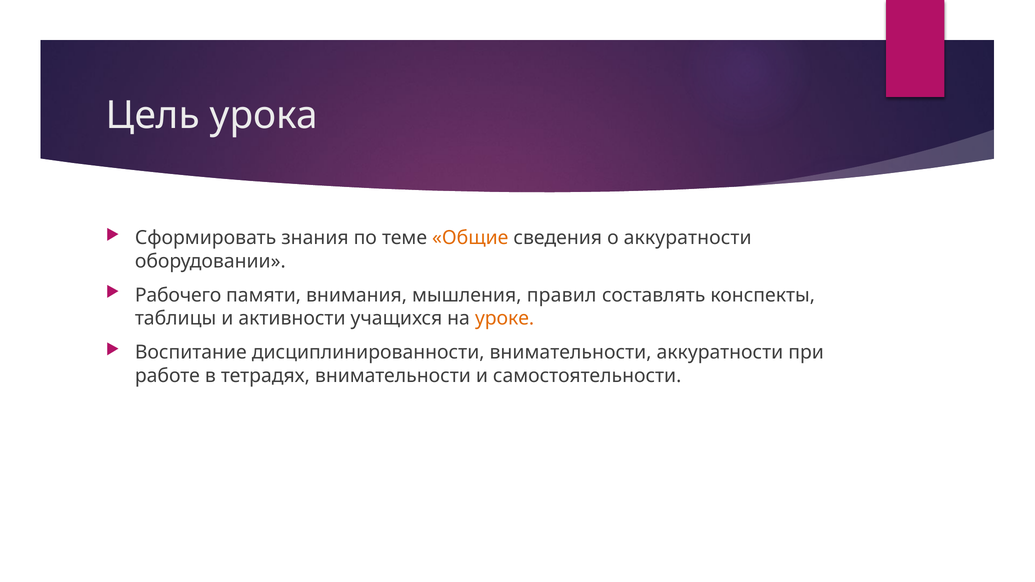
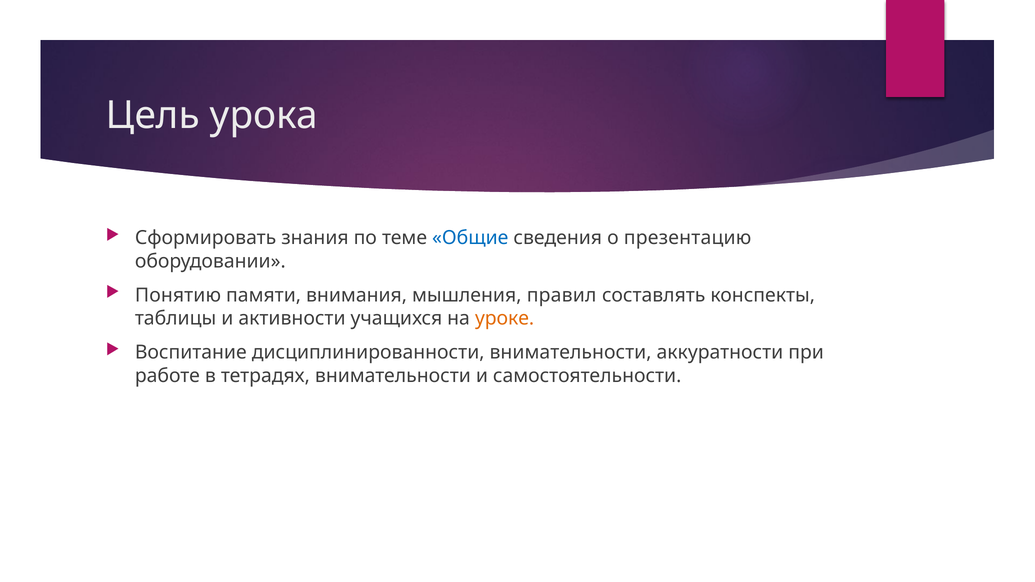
Общие colour: orange -> blue (470, 238)
о аккуратности: аккуратности -> презентацию (688, 238)
Рабочего: Рабочего -> Понятию (178, 295)
